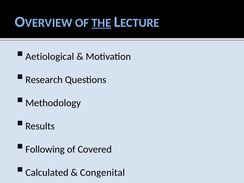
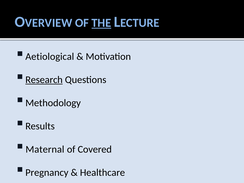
Research underline: none -> present (44, 80)
Following: Following -> Maternal (45, 149)
Calculated: Calculated -> Pregnancy (47, 173)
Congenital: Congenital -> Healthcare (102, 173)
